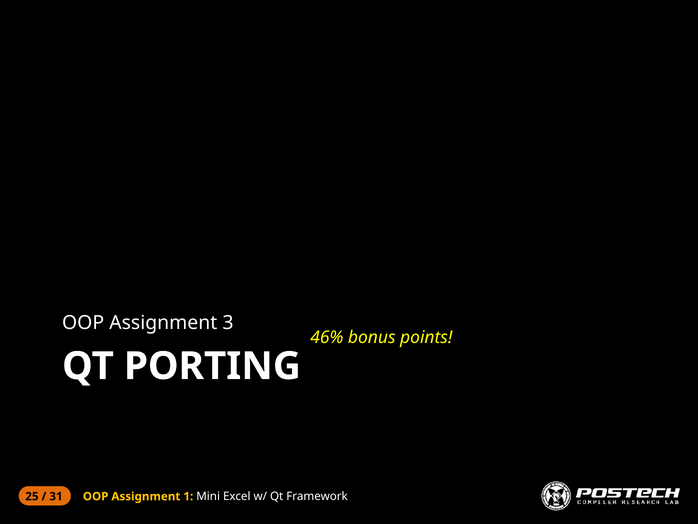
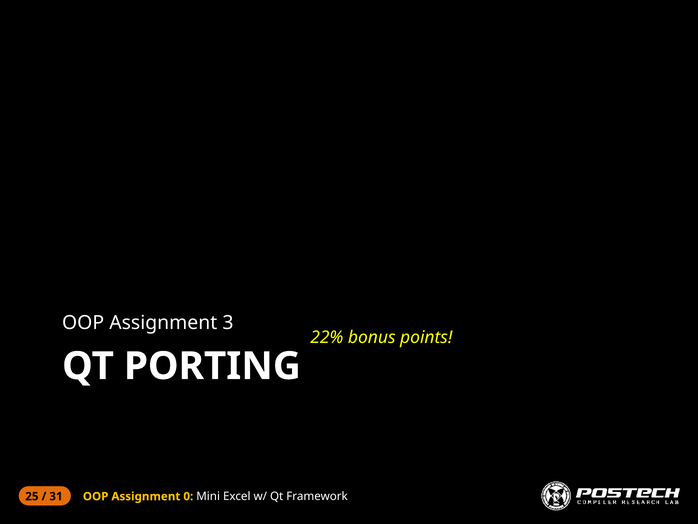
46%: 46% -> 22% (327, 337)
1: 1 -> 0 (188, 496)
